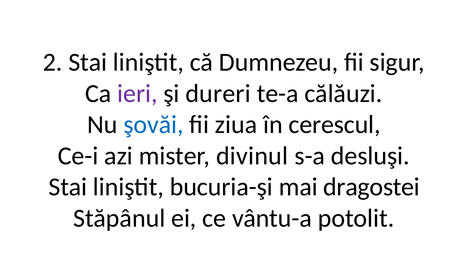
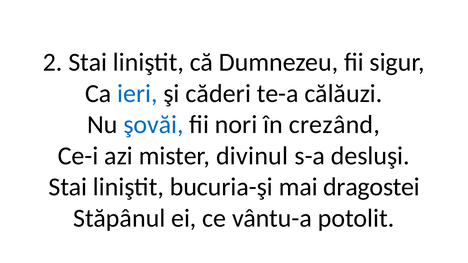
ieri colour: purple -> blue (137, 94)
dureri: dureri -> căderi (218, 94)
ziua: ziua -> nori (236, 125)
cerescul: cerescul -> crezând (334, 125)
